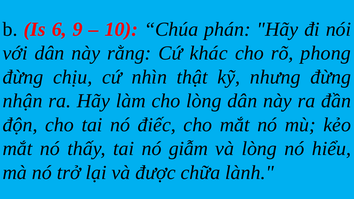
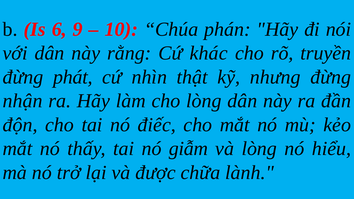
phong: phong -> truyền (326, 53)
chịu: chịu -> phát (73, 77)
